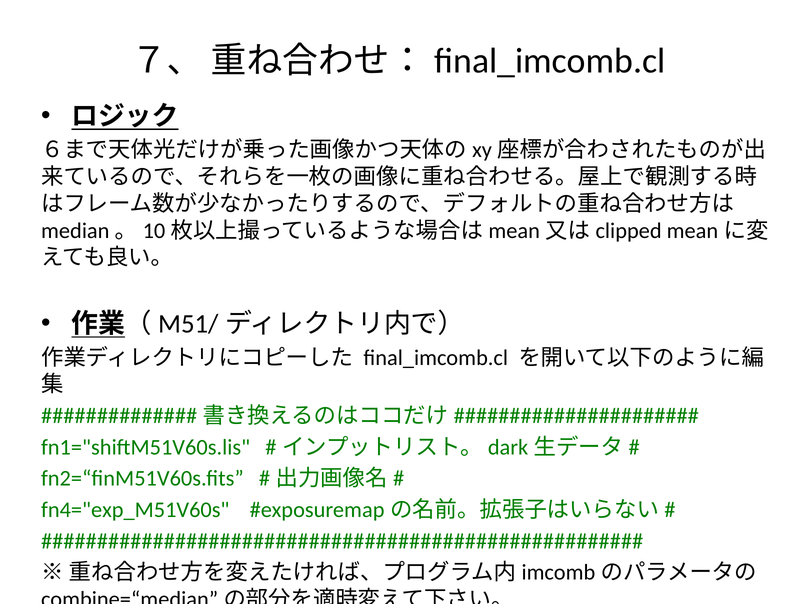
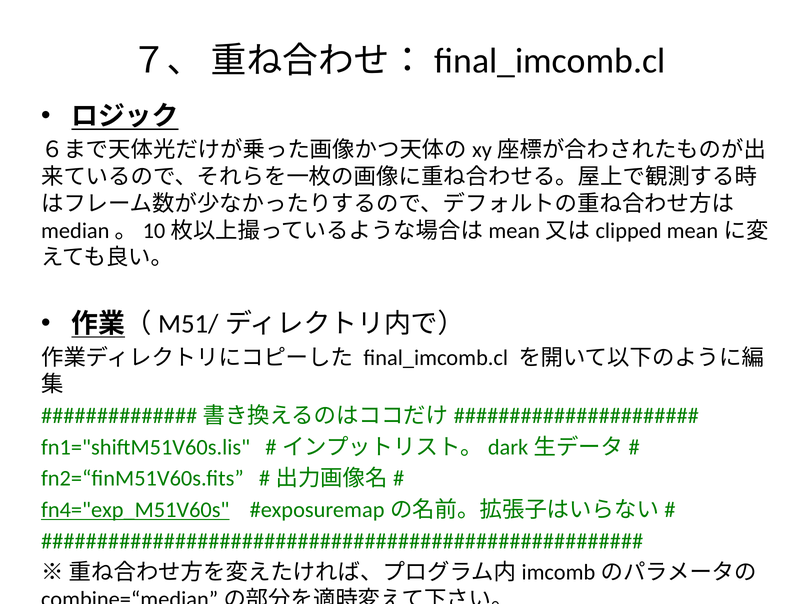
fn4="exp_M51V60s underline: none -> present (135, 510)
